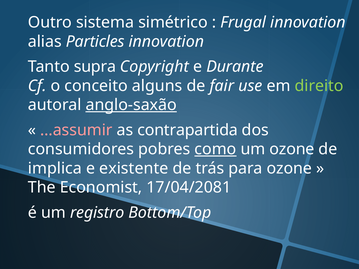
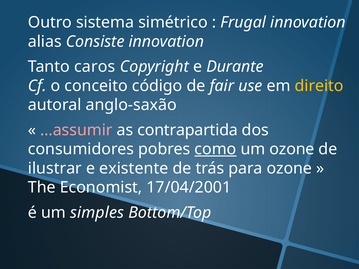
Particles: Particles -> Consiste (95, 42)
supra: supra -> caros (95, 67)
alguns: alguns -> código (157, 86)
direito colour: light green -> yellow (319, 86)
anglo-saxão underline: present -> none (131, 105)
implica: implica -> ilustrar (55, 168)
17/04/2081: 17/04/2081 -> 17/04/2001 (189, 188)
registro: registro -> simples (97, 213)
